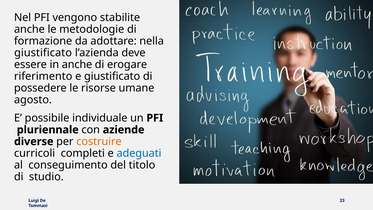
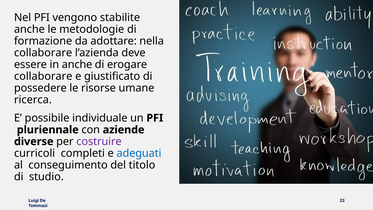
giustificato: giustificato -> collaborare (43, 53)
riferimento: riferimento -> collaborare (43, 76)
agosto: agosto -> ricerca (33, 100)
costruire colour: orange -> purple (99, 141)
